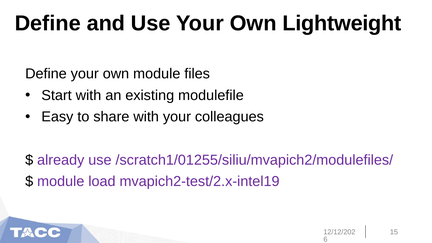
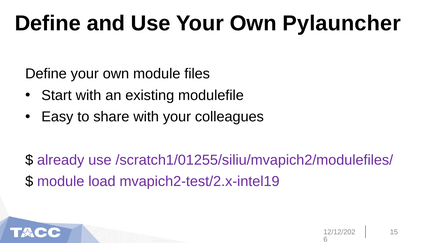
Lightweight: Lightweight -> Pylauncher (342, 23)
